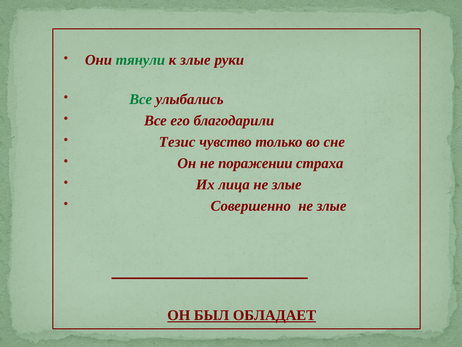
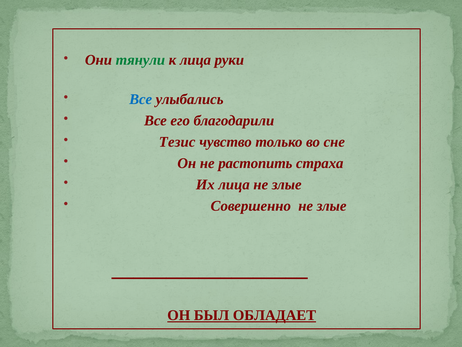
к злые: злые -> лица (195, 60)
Все colour: green -> blue (141, 99)
поражении: поражении -> растопить (255, 163)
